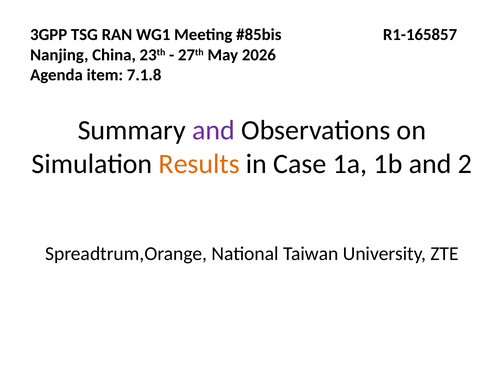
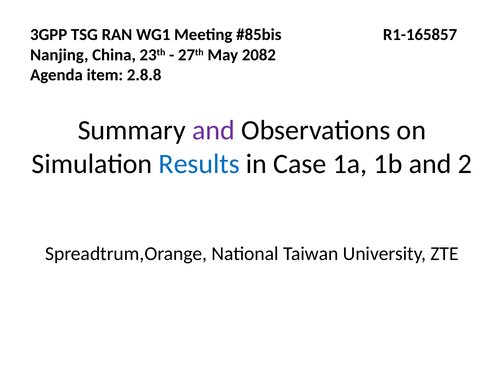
2026: 2026 -> 2082 (259, 55)
7.1.8: 7.1.8 -> 2.8.8 (144, 75)
Results colour: orange -> blue (199, 164)
